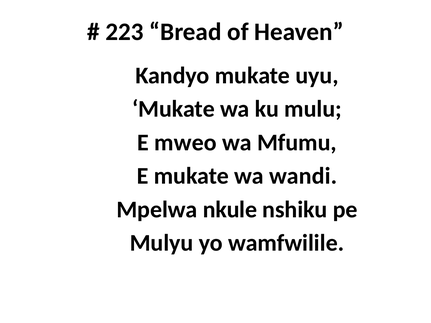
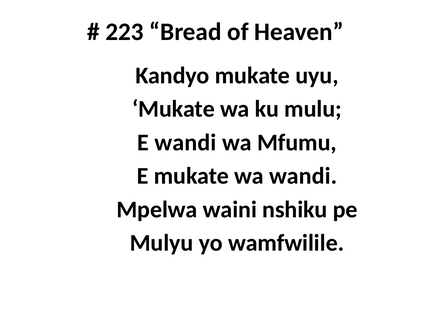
E mweo: mweo -> wandi (185, 143)
nkule: nkule -> waini (230, 210)
